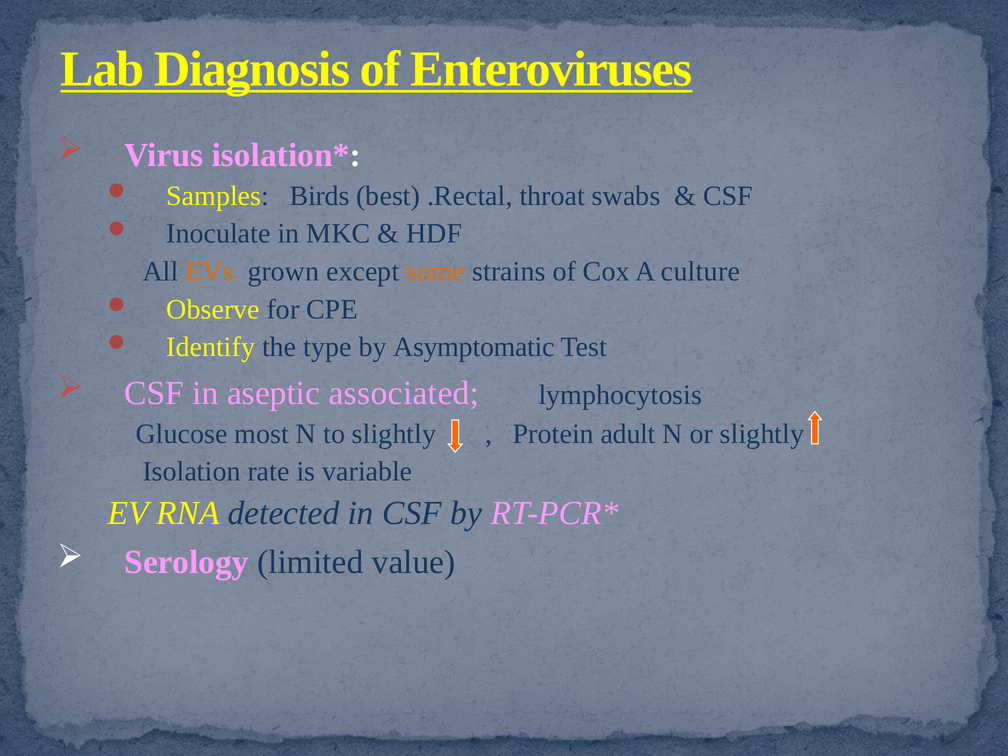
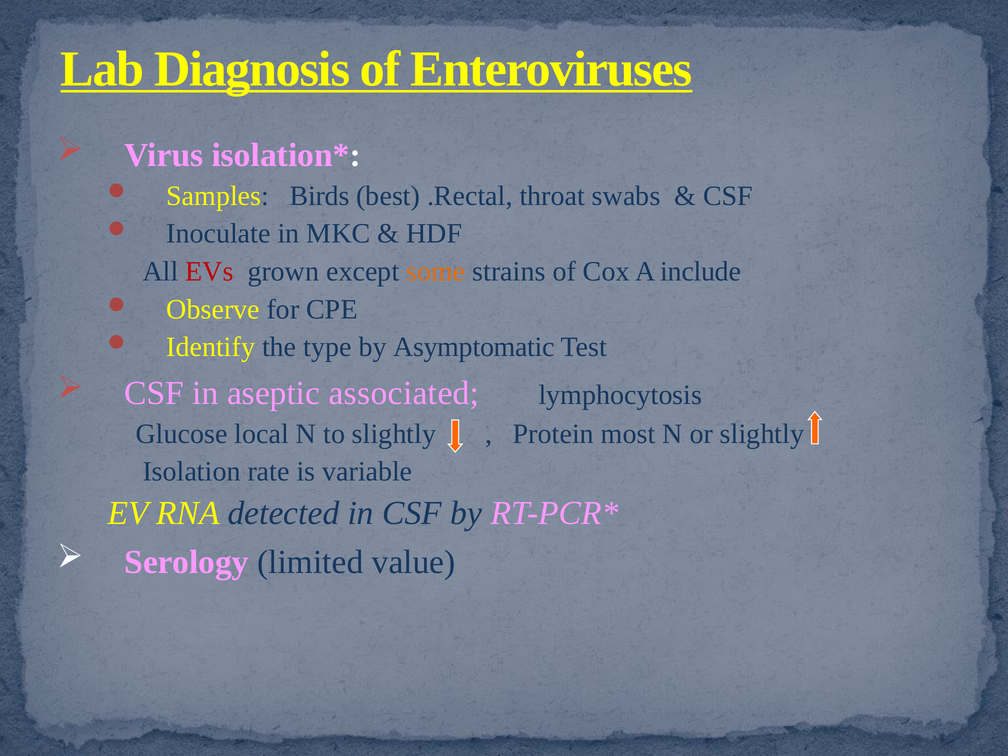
EVs colour: orange -> red (209, 271)
culture: culture -> include (701, 271)
most: most -> local (262, 434)
adult: adult -> most (628, 434)
